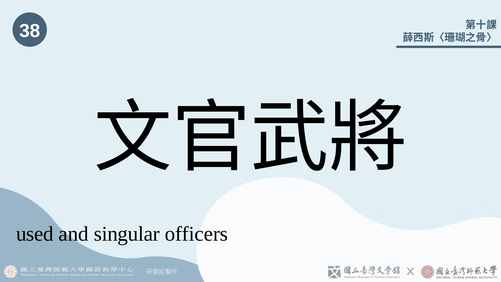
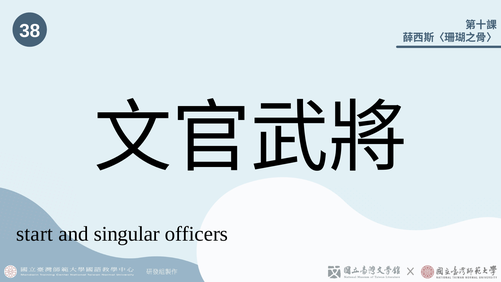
used: used -> start (35, 234)
